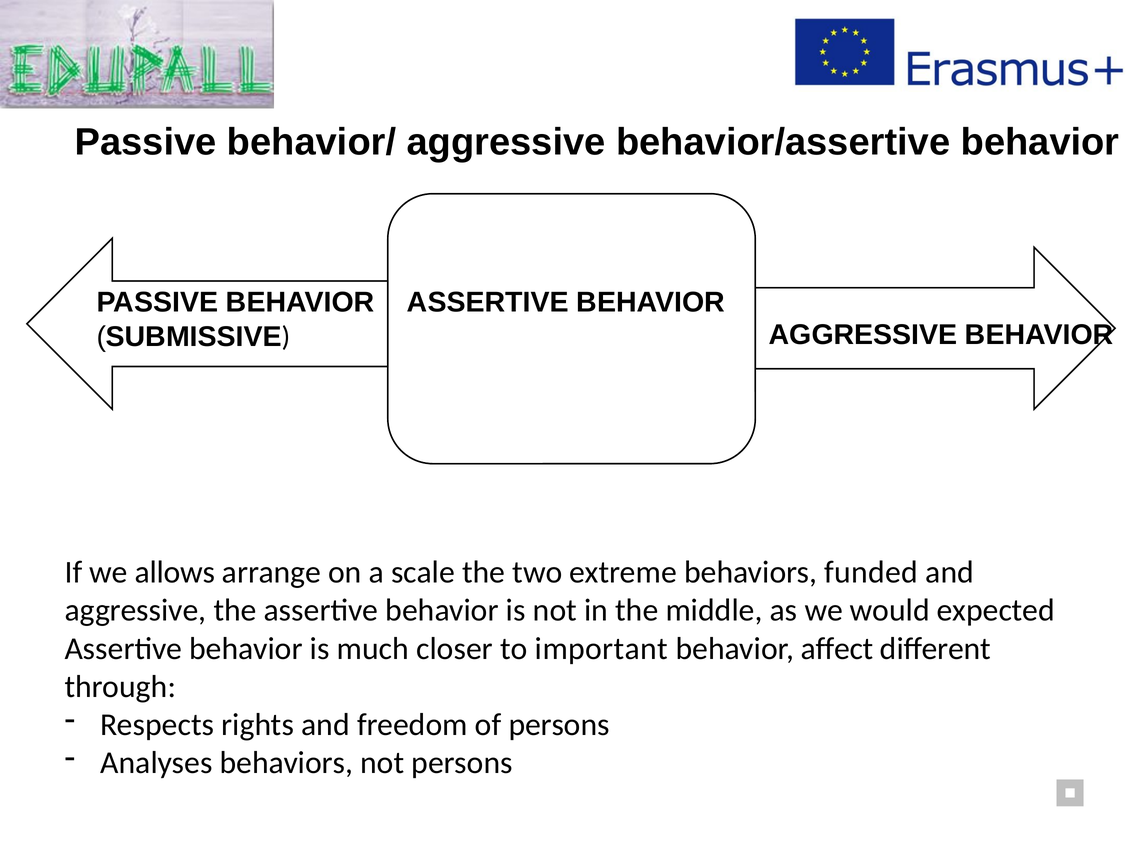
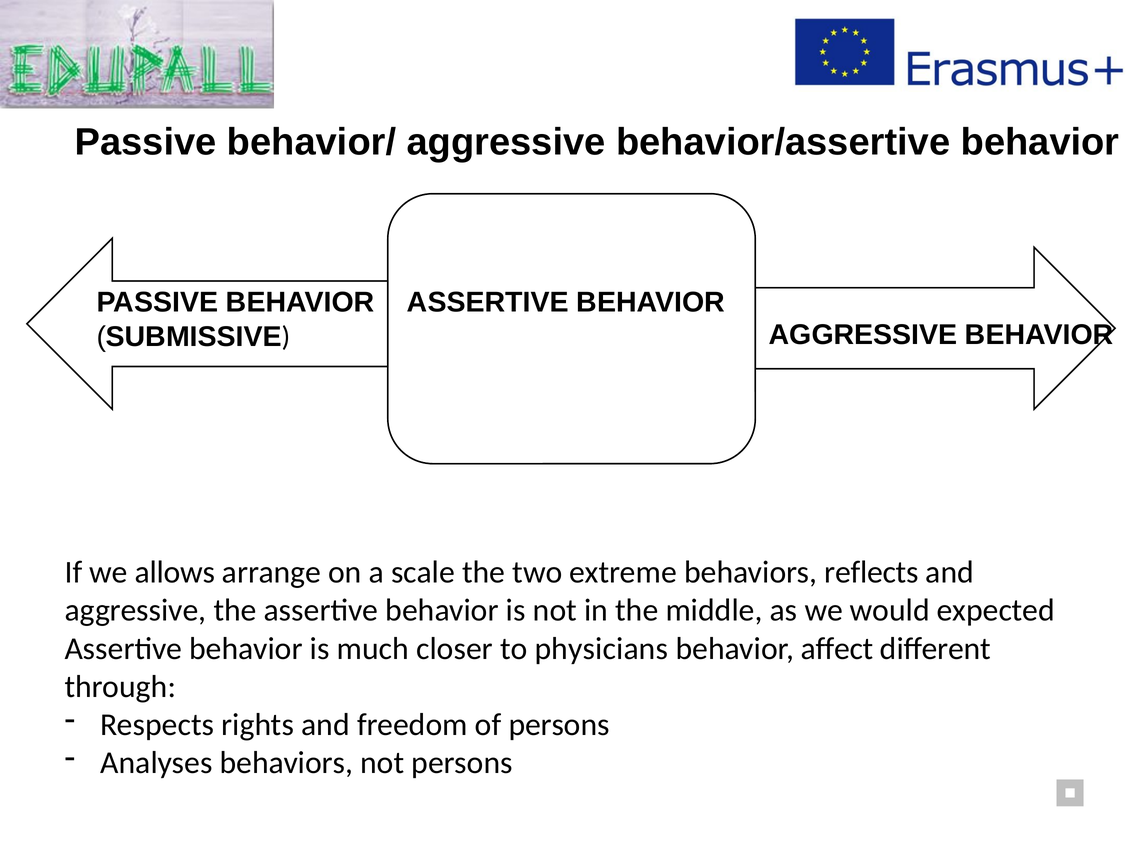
funded: funded -> reflects (871, 572)
important: important -> physicians (601, 648)
